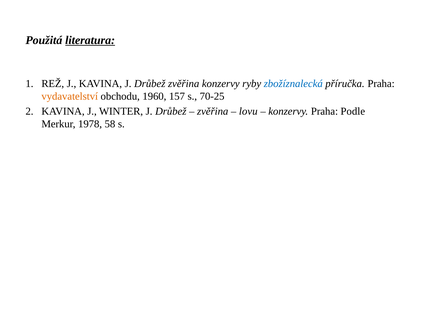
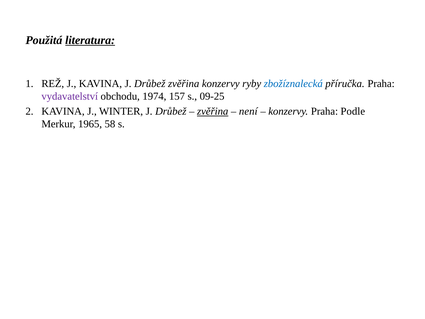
vydavatelství colour: orange -> purple (70, 96)
1960: 1960 -> 1974 (154, 96)
70-25: 70-25 -> 09-25 (212, 96)
zvěřina underline: none -> present (213, 111)
lovu: lovu -> není (248, 111)
1978: 1978 -> 1965 (90, 124)
